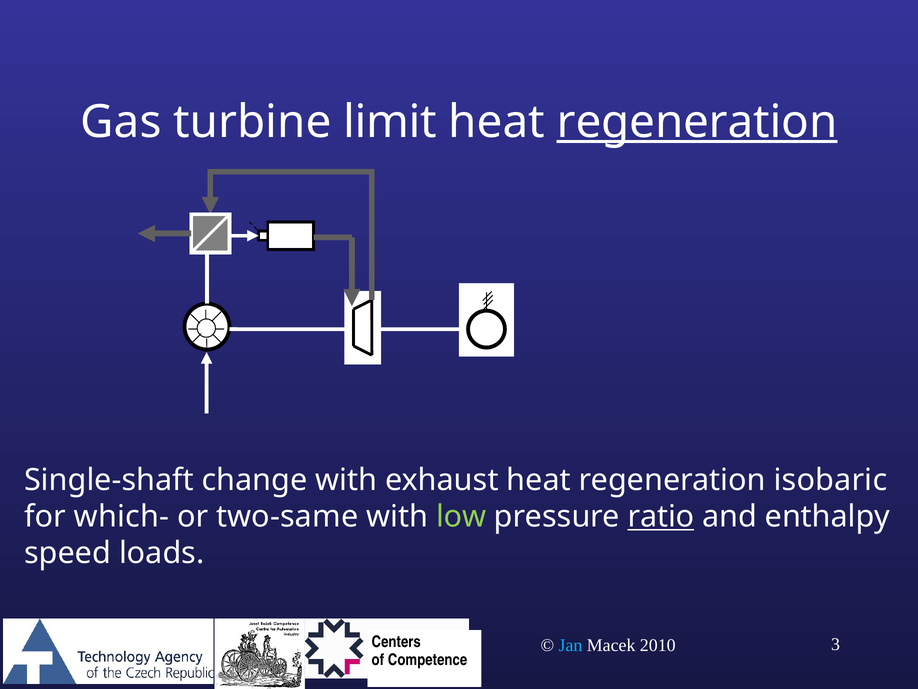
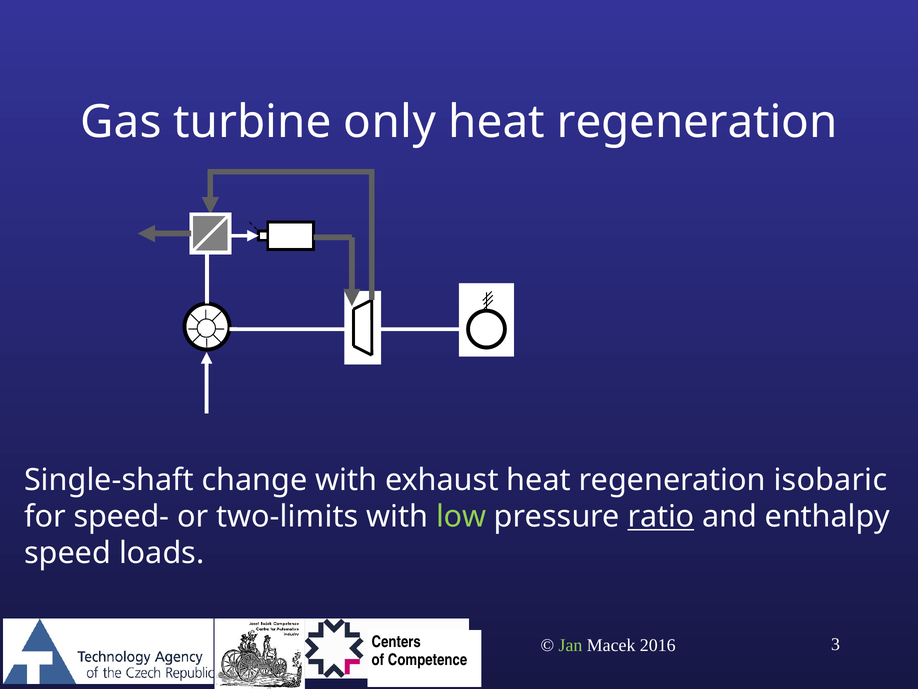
limit: limit -> only (390, 122)
regeneration underline: present -> none (697, 122)
which-: which- -> speed- (122, 516)
two-same: two-same -> two-limits (287, 516)
Jan colour: light blue -> light green (570, 645)
2010: 2010 -> 2016 (658, 645)
